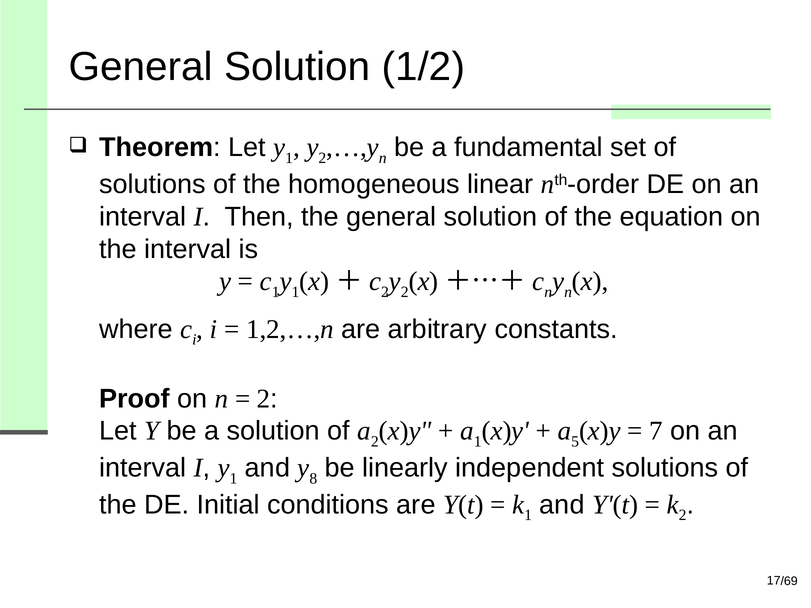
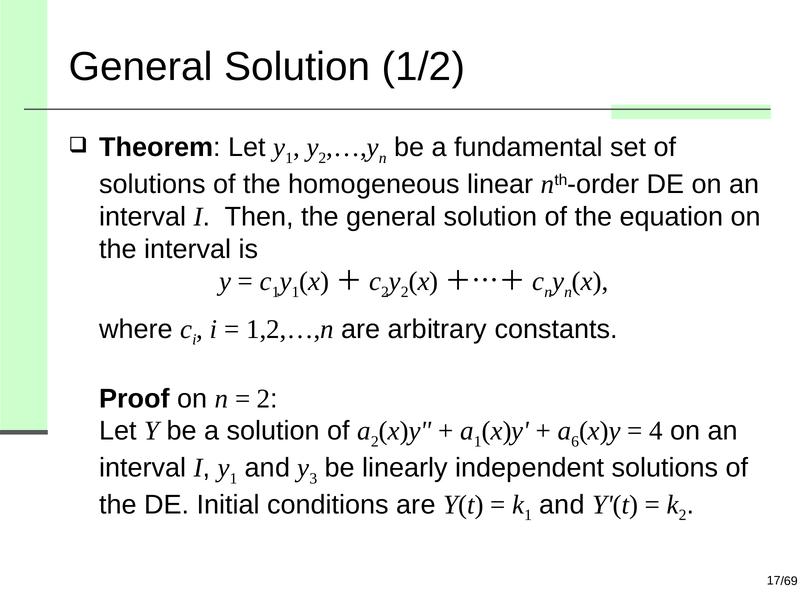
5: 5 -> 6 (575, 442)
7: 7 -> 4 (656, 431)
8: 8 -> 3 (313, 479)
